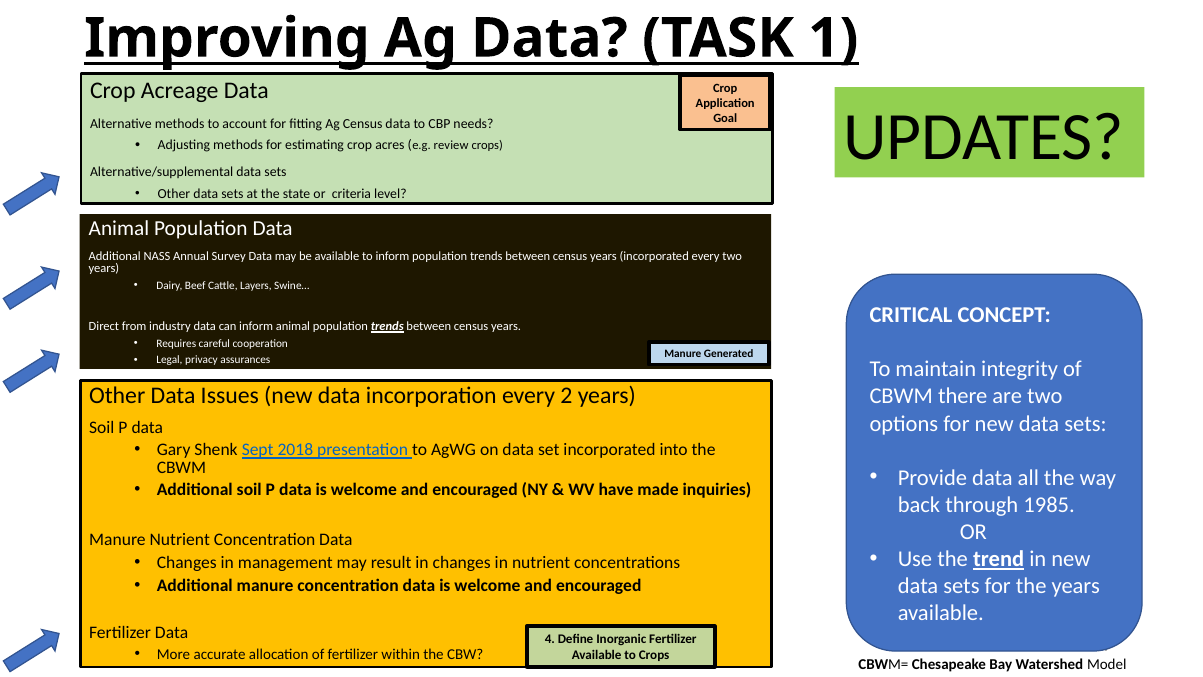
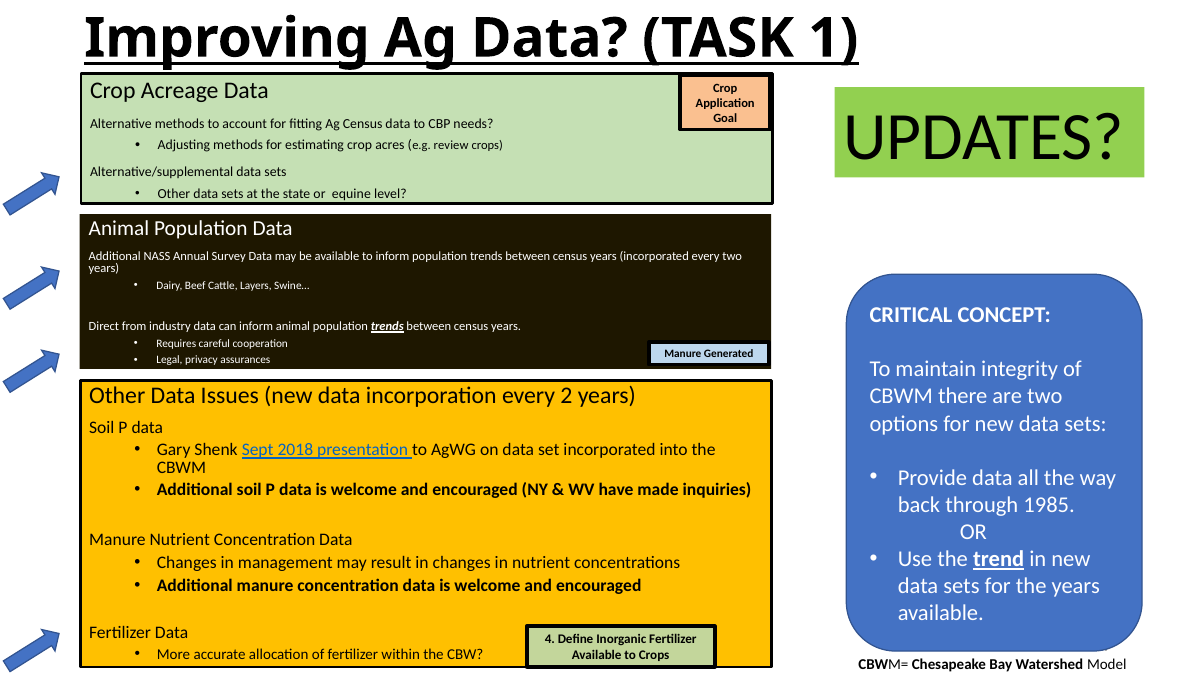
criteria: criteria -> equine (351, 193)
